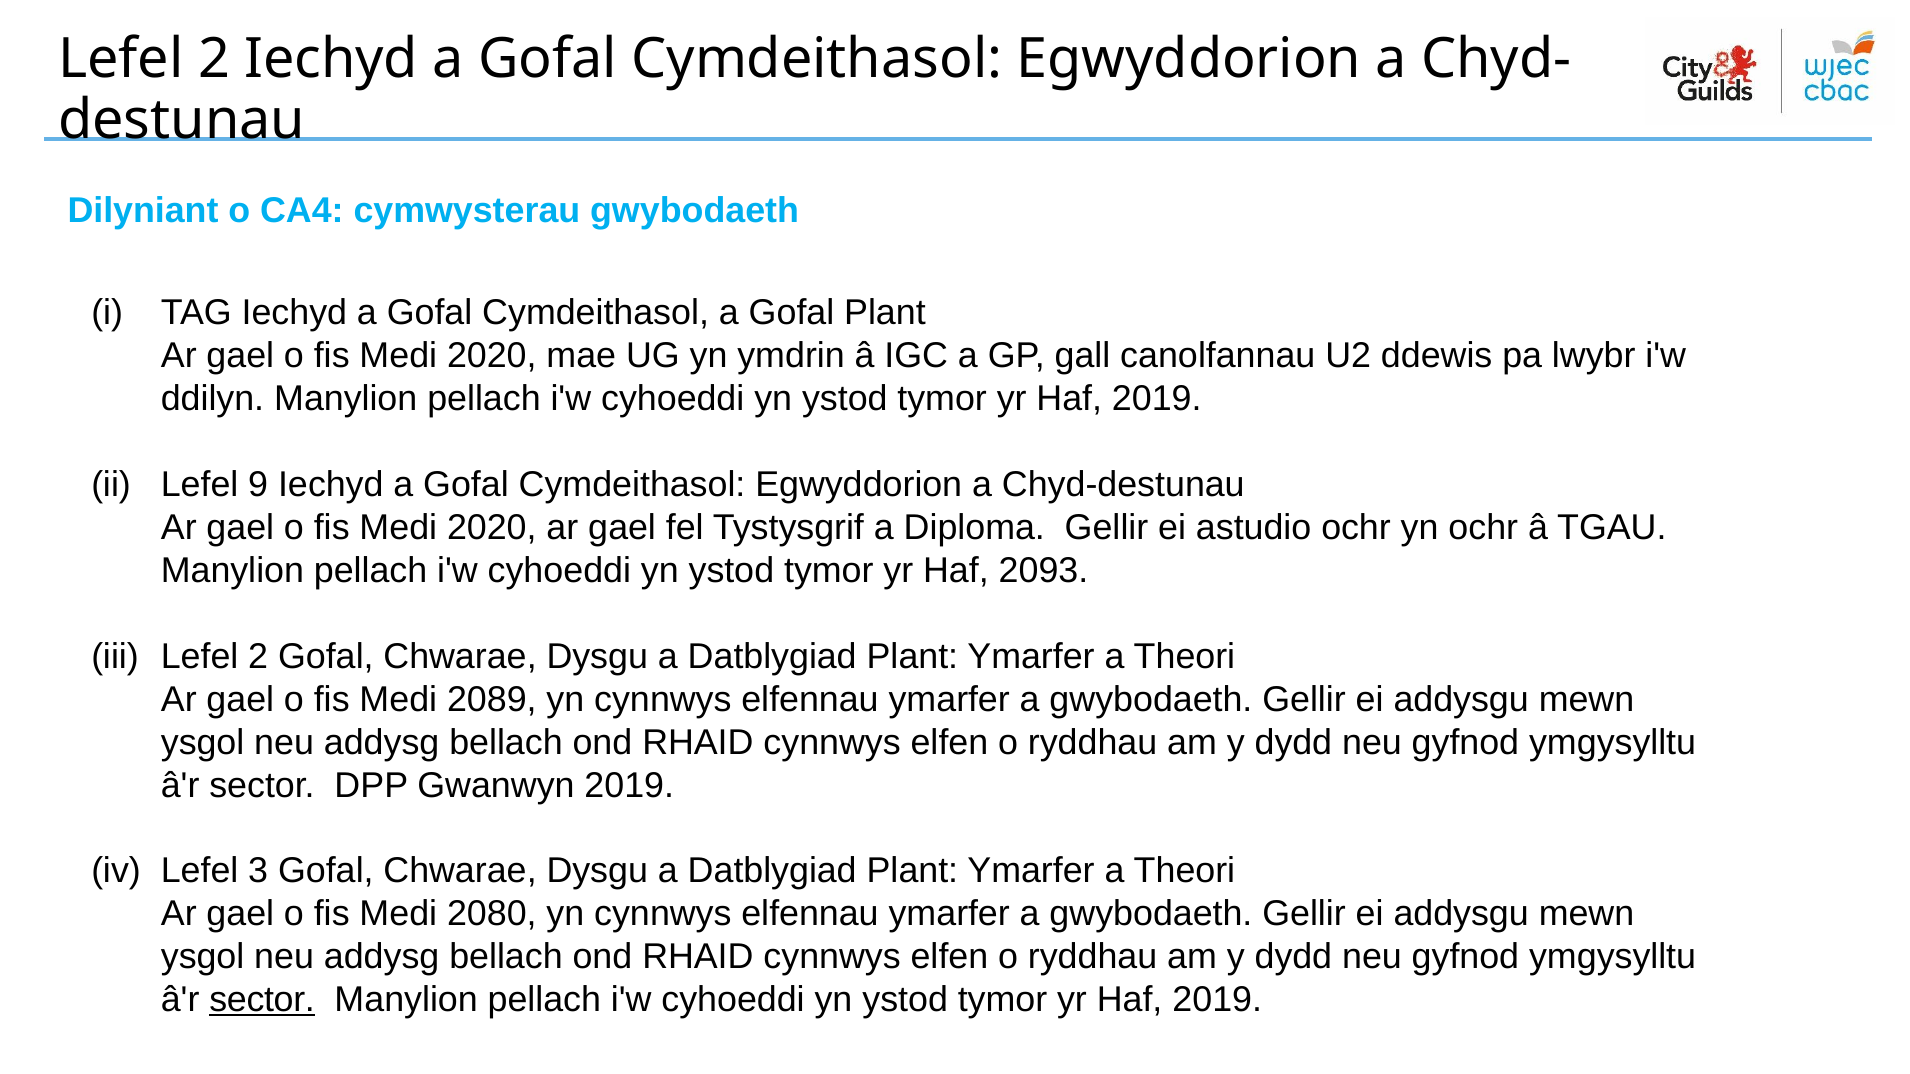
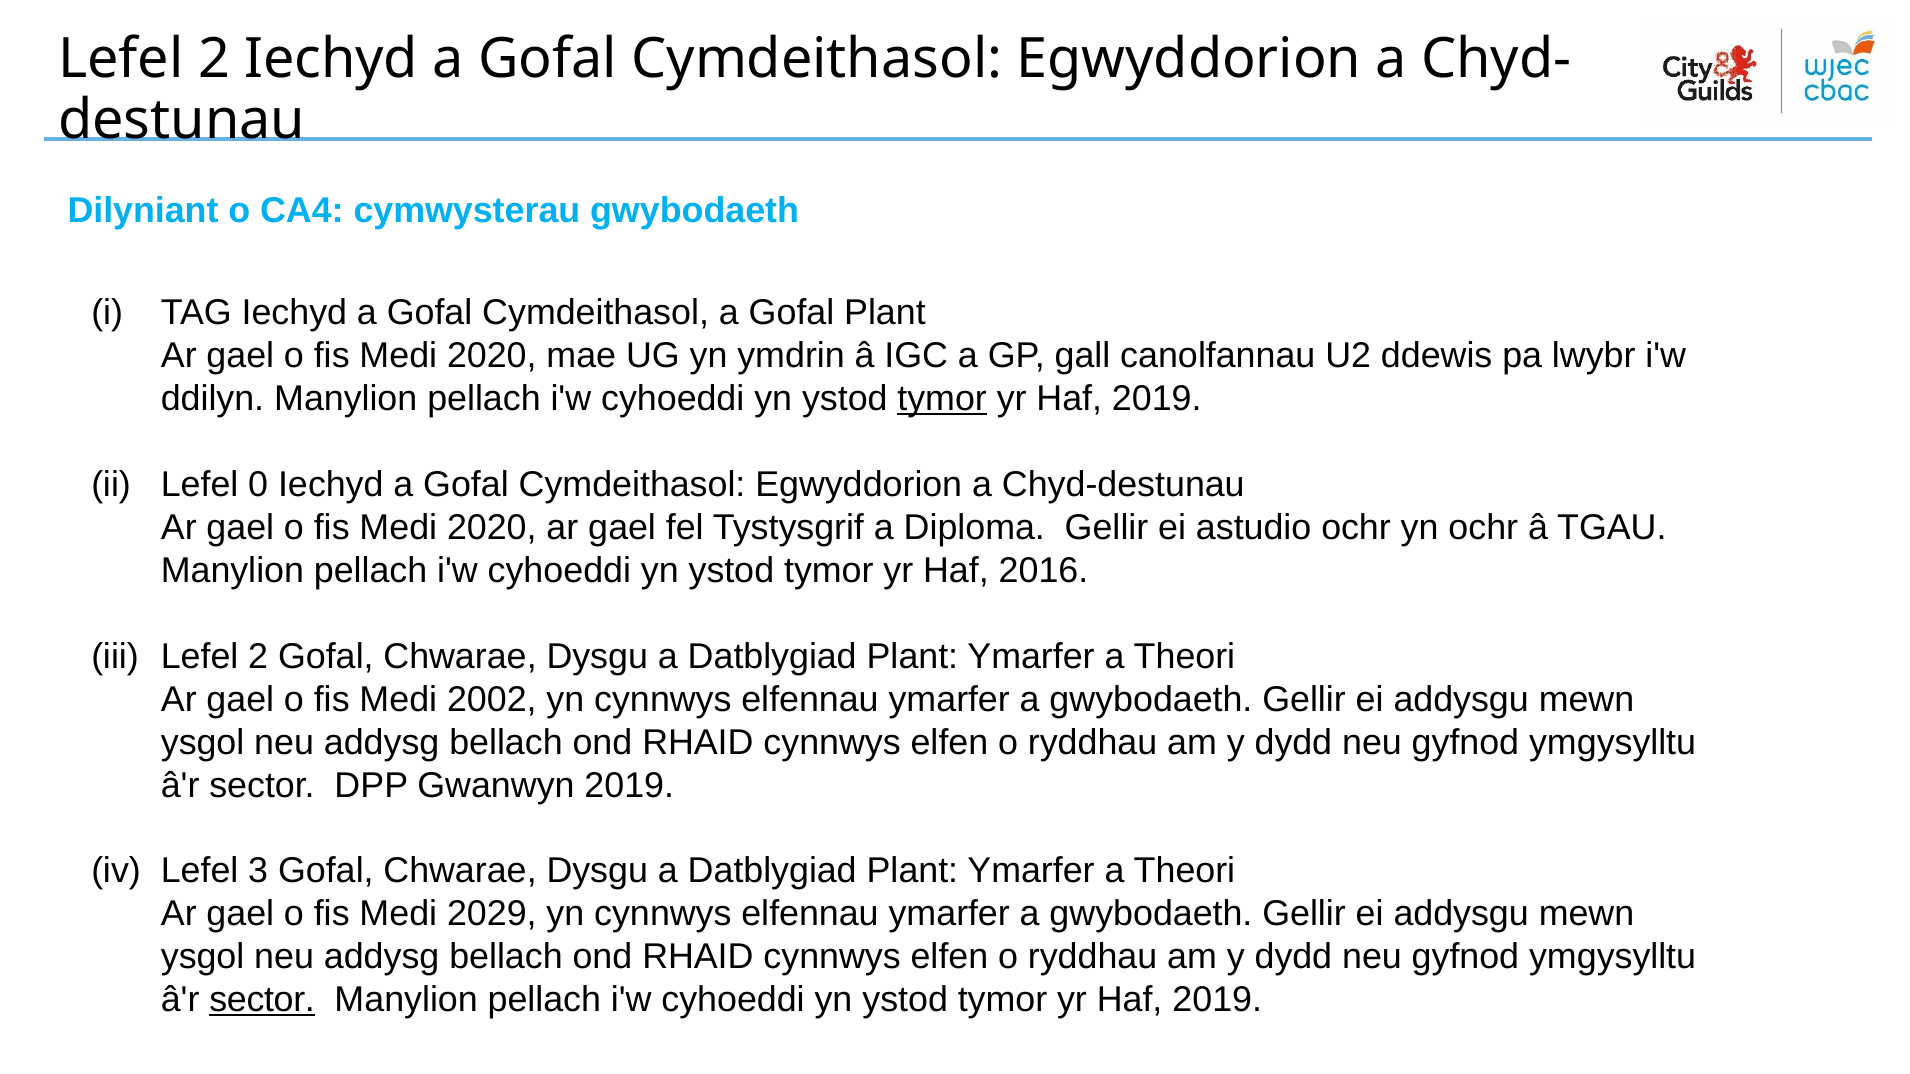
tymor underline: none -> present (942, 399)
9: 9 -> 0 (258, 485)
2093: 2093 -> 2016 (1043, 571)
2089: 2089 -> 2002 (492, 700)
2080: 2080 -> 2029 (492, 914)
